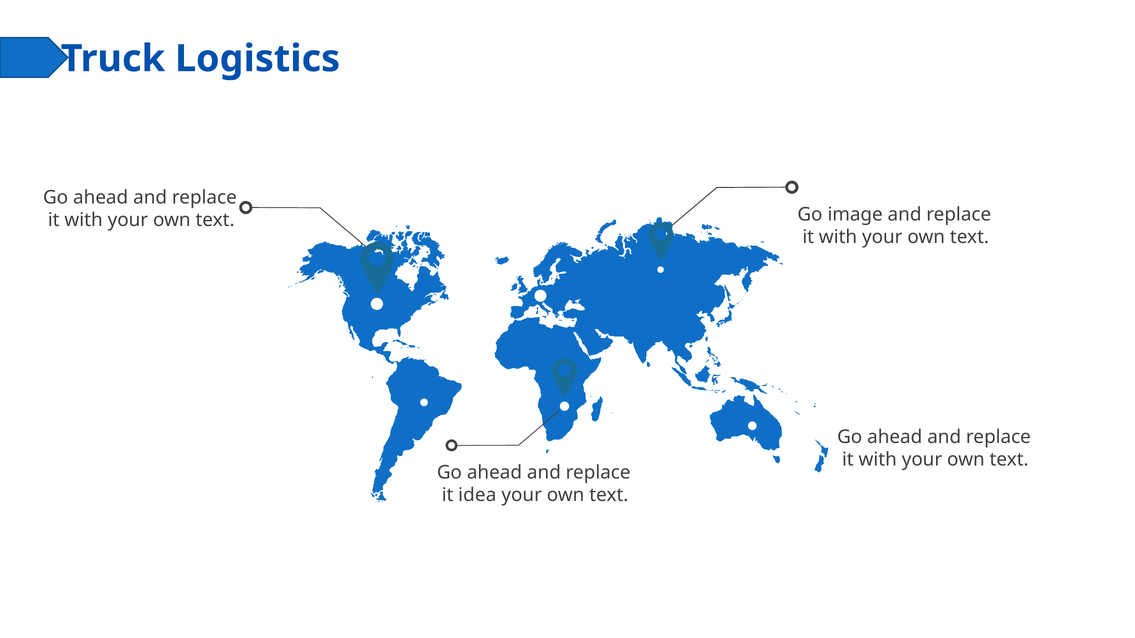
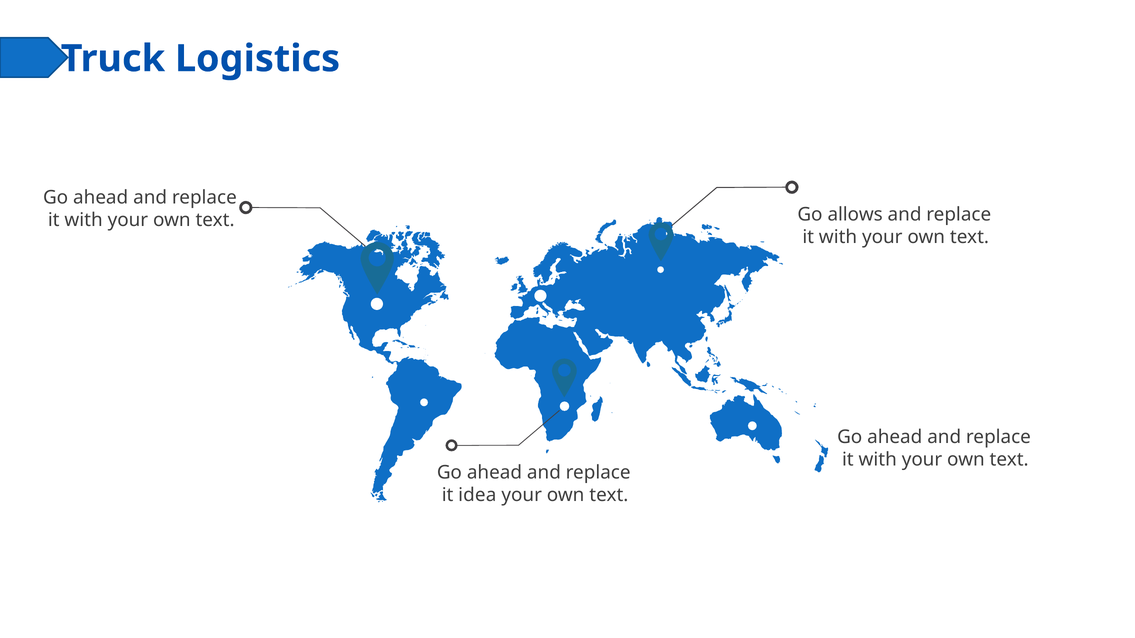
image: image -> allows (855, 215)
